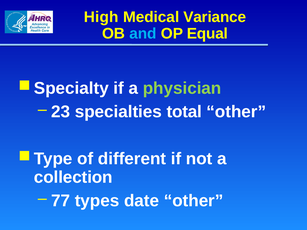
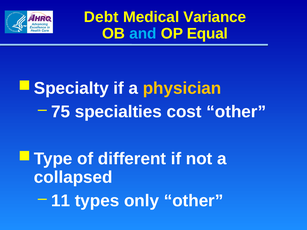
High: High -> Debt (101, 17)
physician colour: light green -> yellow (182, 88)
23: 23 -> 75 (61, 112)
total: total -> cost (184, 112)
collection: collection -> collapsed (73, 177)
77: 77 -> 11 (61, 201)
date: date -> only (142, 201)
